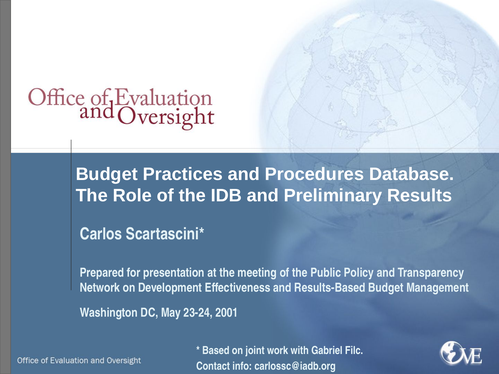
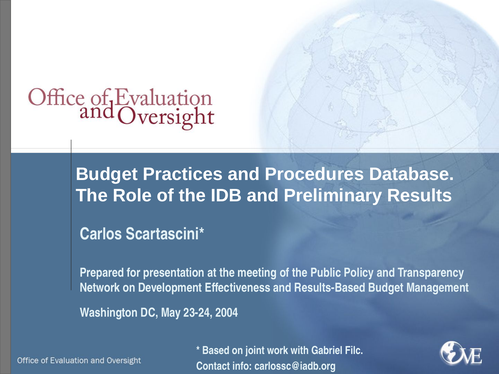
2001: 2001 -> 2004 (227, 313)
